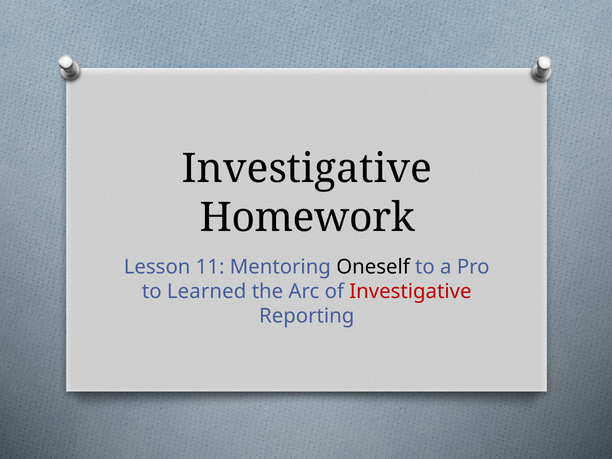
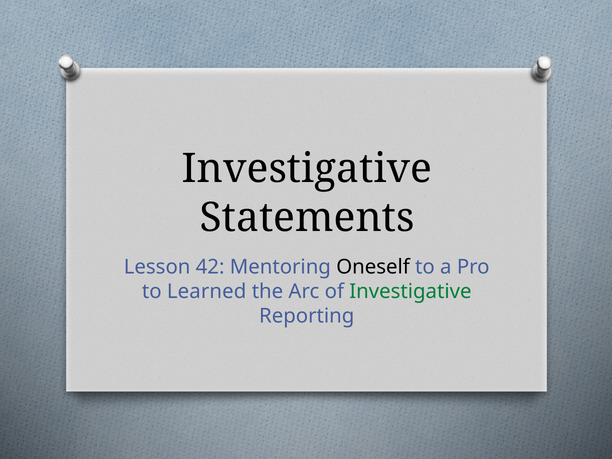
Homework: Homework -> Statements (307, 218)
11: 11 -> 42 (210, 267)
Investigative colour: red -> green (410, 291)
